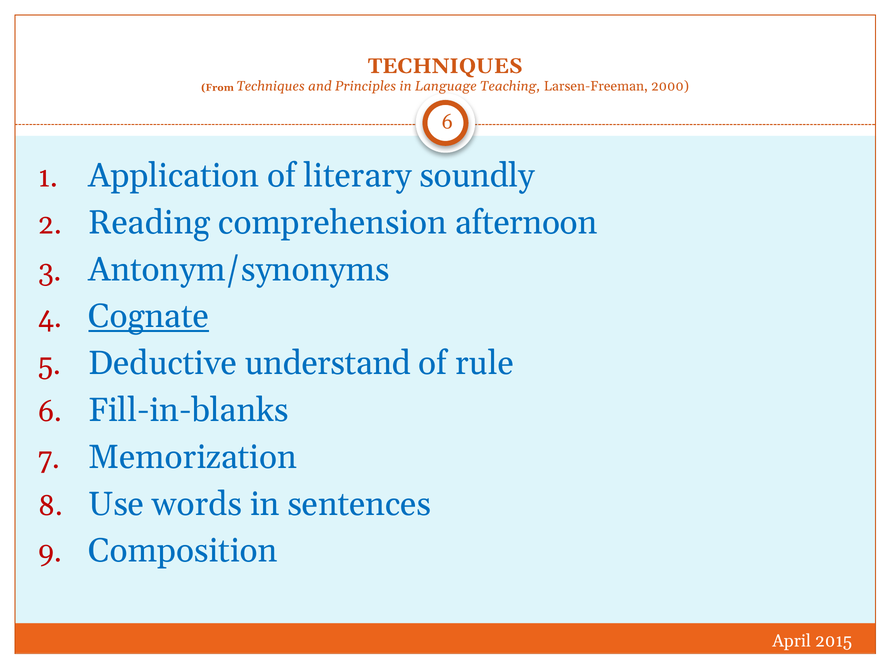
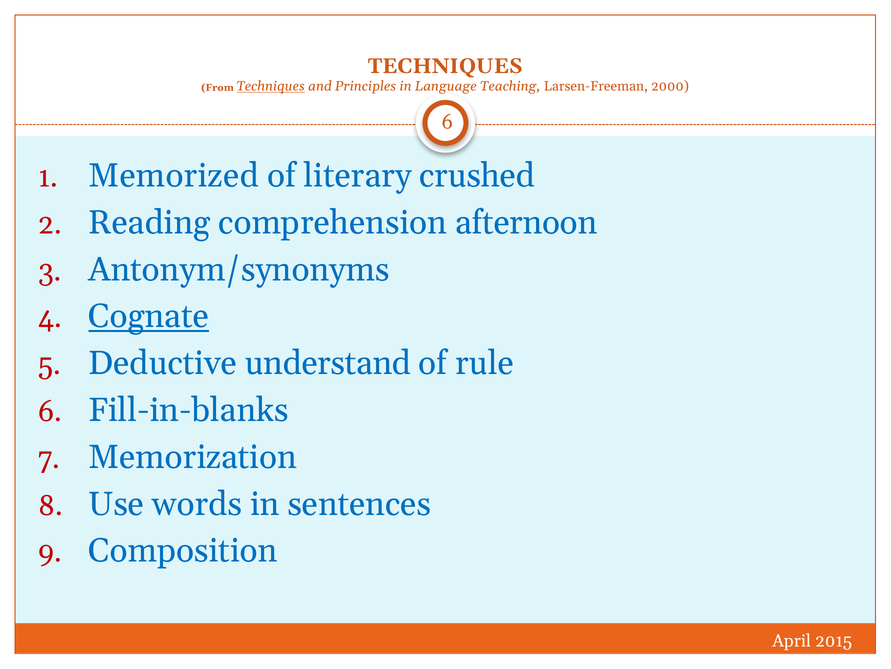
Techniques underline: none -> present (271, 86)
Application: Application -> Memorized (173, 176)
soundly: soundly -> crushed (477, 176)
